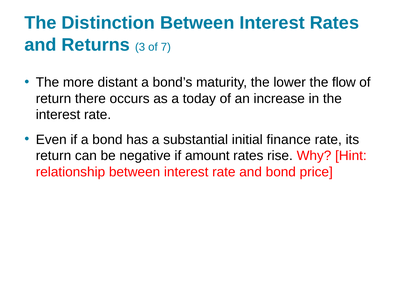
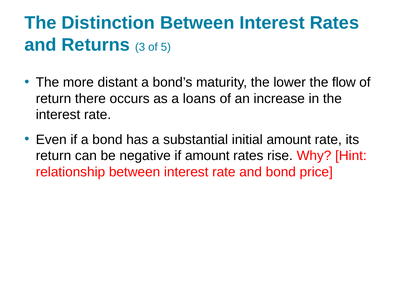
7: 7 -> 5 (166, 47)
today: today -> loans (199, 99)
initial finance: finance -> amount (289, 140)
